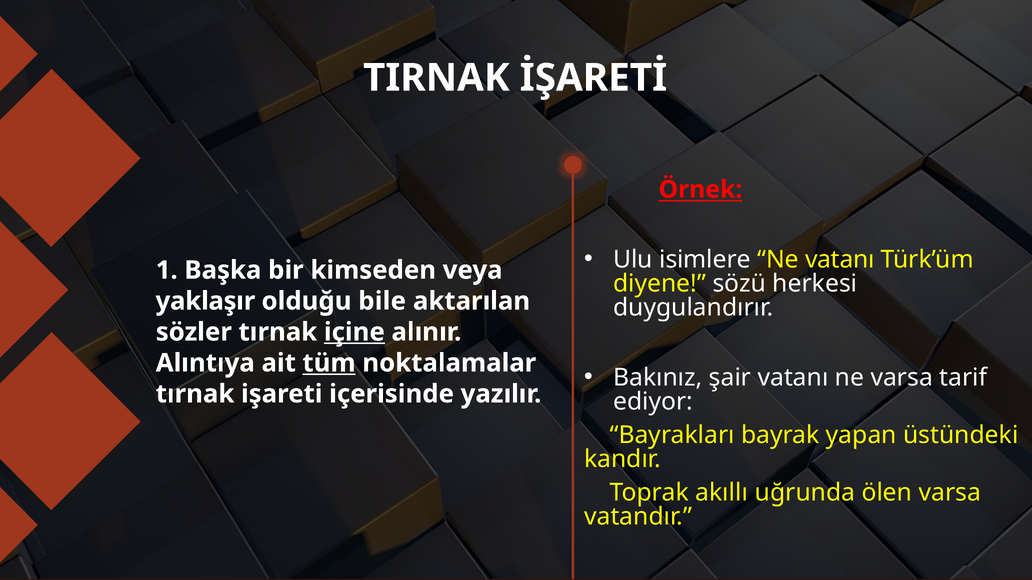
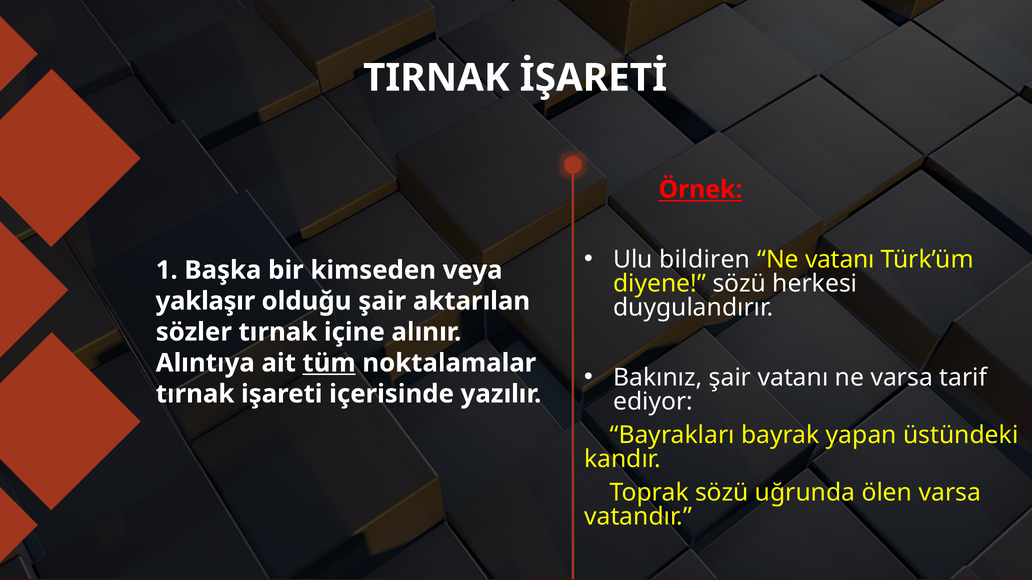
isimlere: isimlere -> bildiren (705, 260)
olduğu bile: bile -> şair (382, 301)
içine underline: present -> none (354, 332)
Toprak akıllı: akıllı -> sözü (722, 493)
